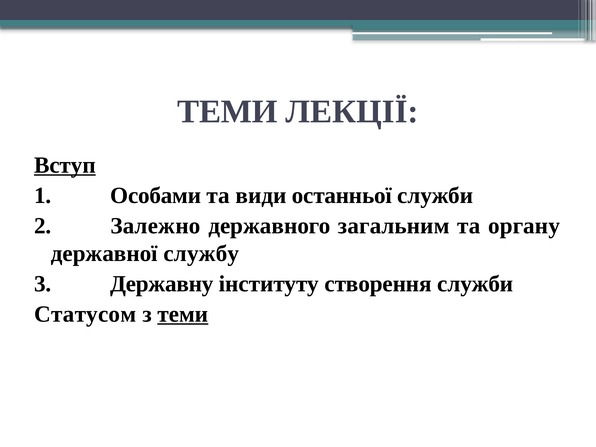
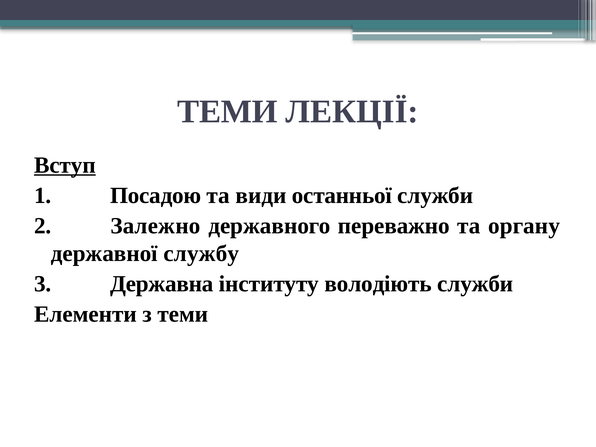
Особами: Особами -> Посадою (156, 195)
загальним: загальним -> переважно (394, 226)
Державну: Державну -> Державна (162, 284)
створення: створення -> володіють (378, 284)
Статусом: Статусом -> Елементи (85, 314)
теми underline: present -> none (183, 314)
